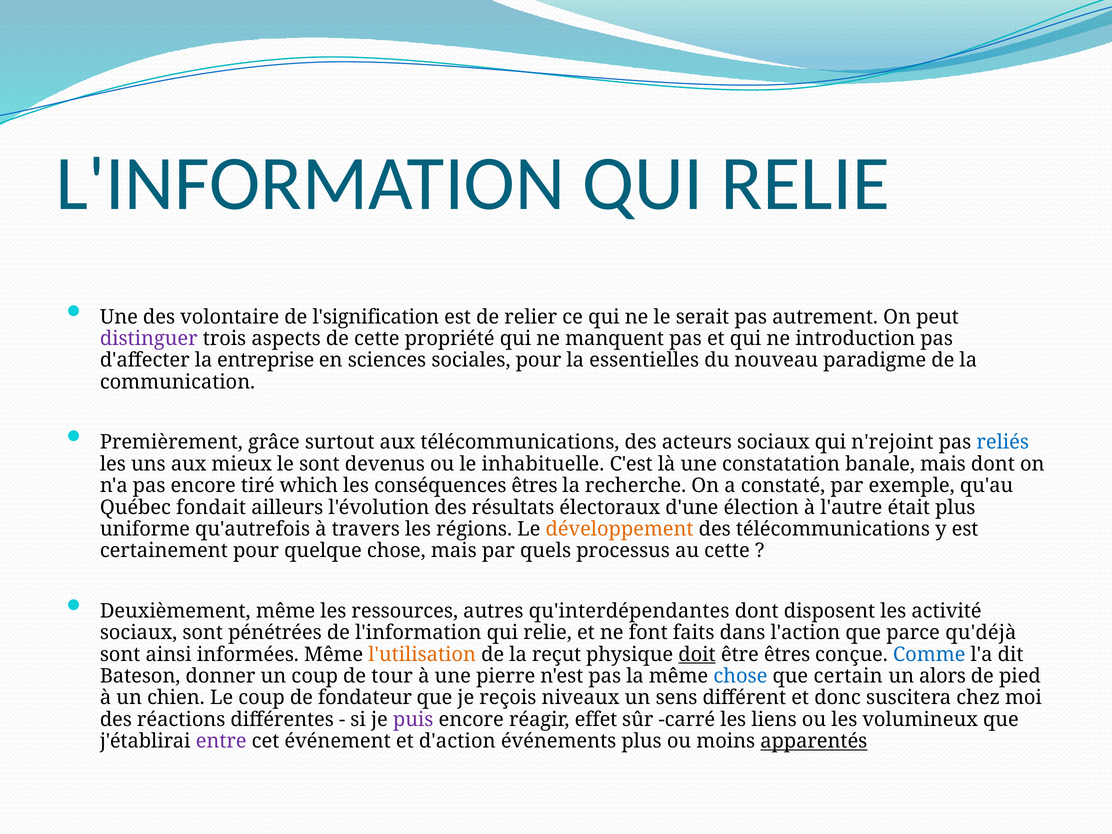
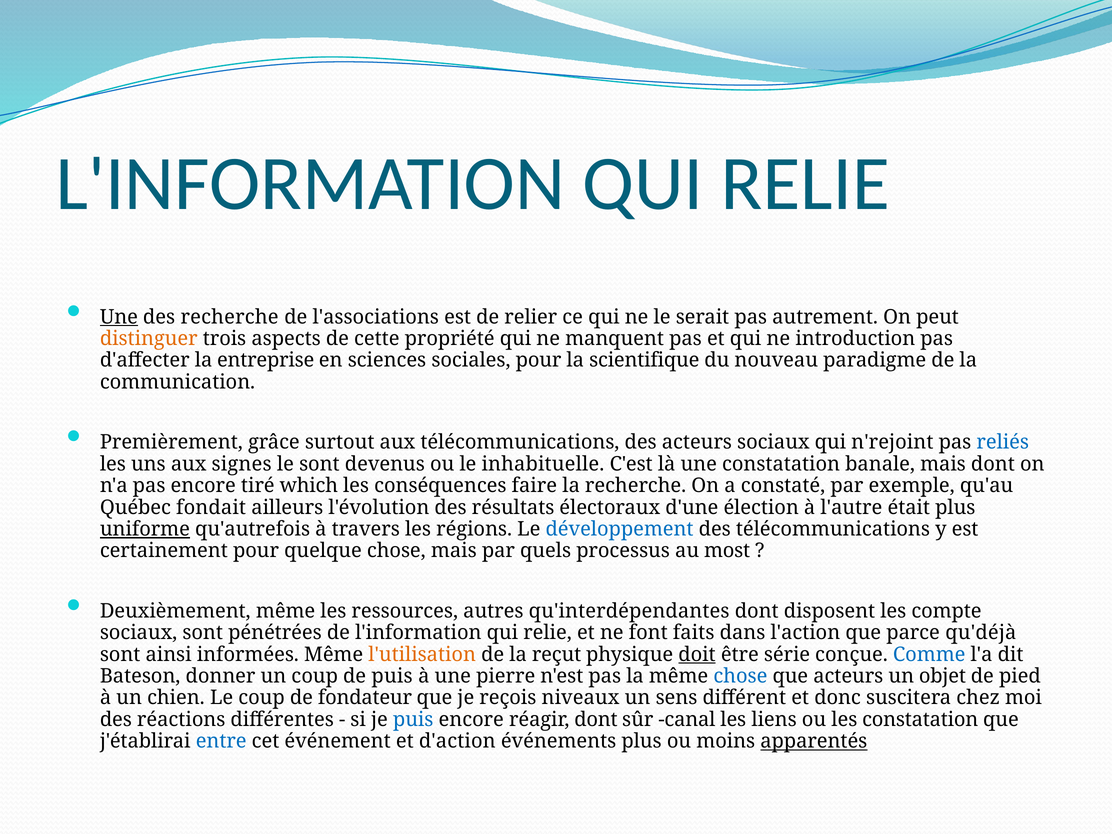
Une underline: none -> present (119, 317)
des volontaire: volontaire -> recherche (230, 317)
l'signification: l'signification -> l'associations (376, 317)
distinguer colour: purple -> orange (149, 339)
essentielles: essentielles -> scientifique (644, 360)
mieux: mieux -> signes (242, 464)
conséquences êtres: êtres -> faire (534, 486)
uniforme underline: none -> present (145, 529)
développement colour: orange -> blue (620, 529)
au cette: cette -> most (727, 551)
activité: activité -> compte (947, 611)
être êtres: êtres -> série (787, 654)
de tour: tour -> puis (392, 676)
que certain: certain -> acteurs (848, 676)
alors: alors -> objet (942, 676)
puis colour: purple -> blue (413, 720)
réagir effet: effet -> dont (596, 720)
carré: carré -> canal (687, 720)
les volumineux: volumineux -> constatation (920, 720)
entre colour: purple -> blue (221, 741)
